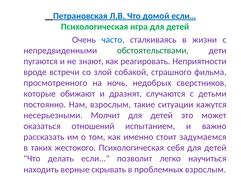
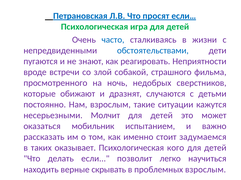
домой: домой -> просят (156, 16)
обстоятельствами colour: green -> blue (153, 51)
отношений: отношений -> мобильник (93, 127)
жестокого: жестокого -> оказывает (75, 148)
себя: себя -> кого (176, 148)
